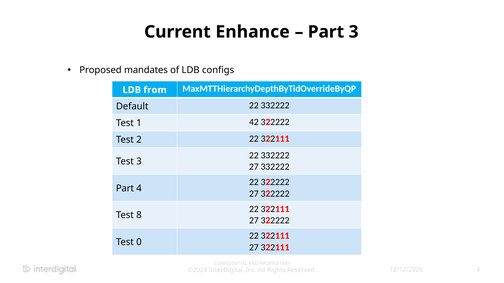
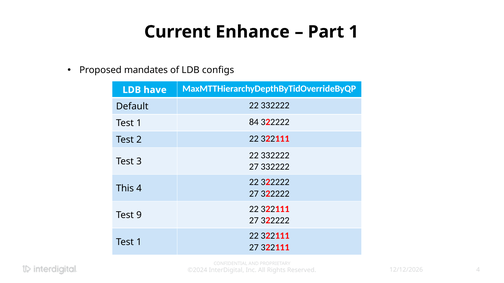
Part 3: 3 -> 1 (354, 32)
from: from -> have (155, 90)
42: 42 -> 84 (254, 122)
Part: Part -> This (125, 189)
8: 8 -> 9 (139, 216)
0: 0 -> 1 (139, 242)
